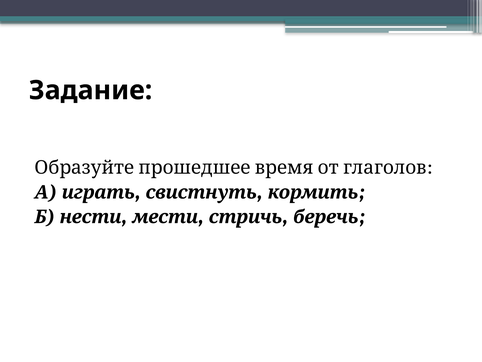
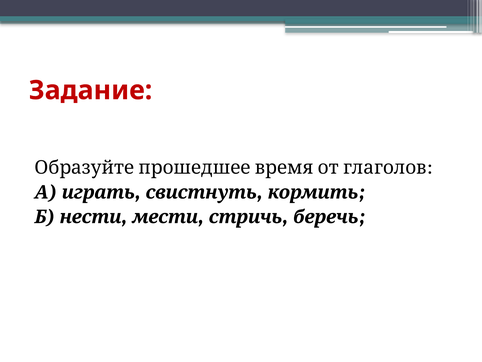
Задание colour: black -> red (91, 90)
